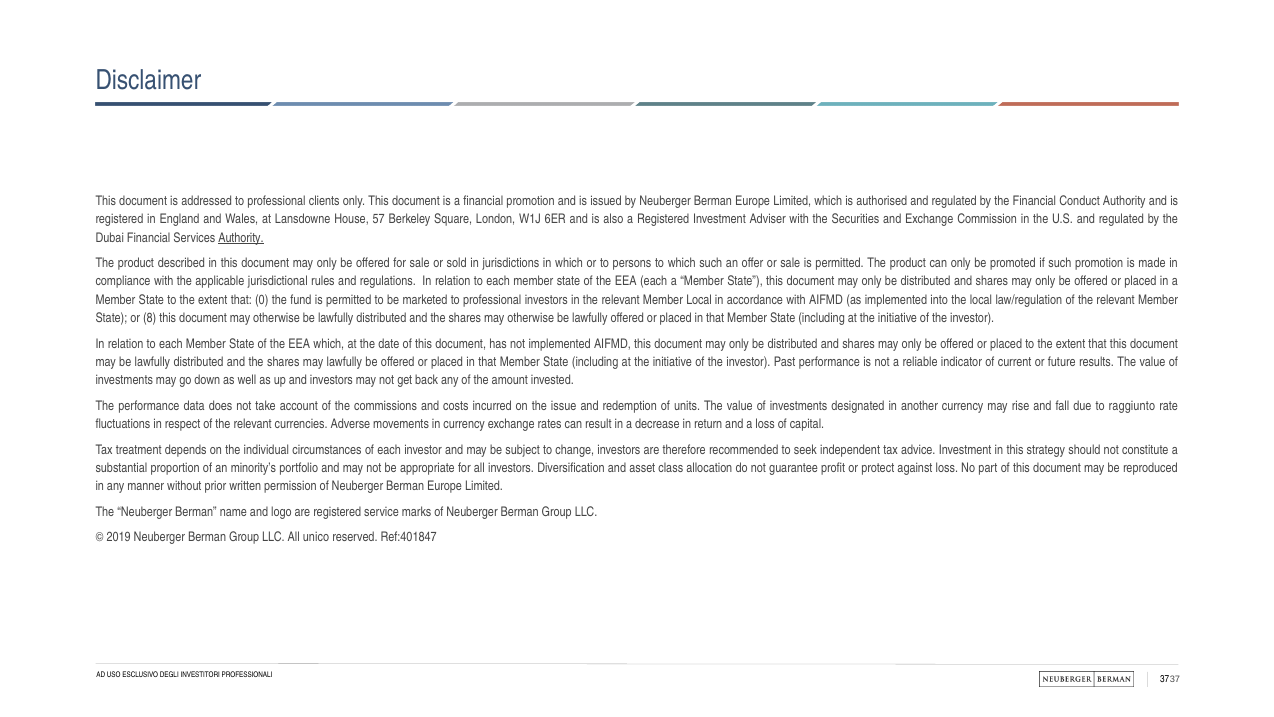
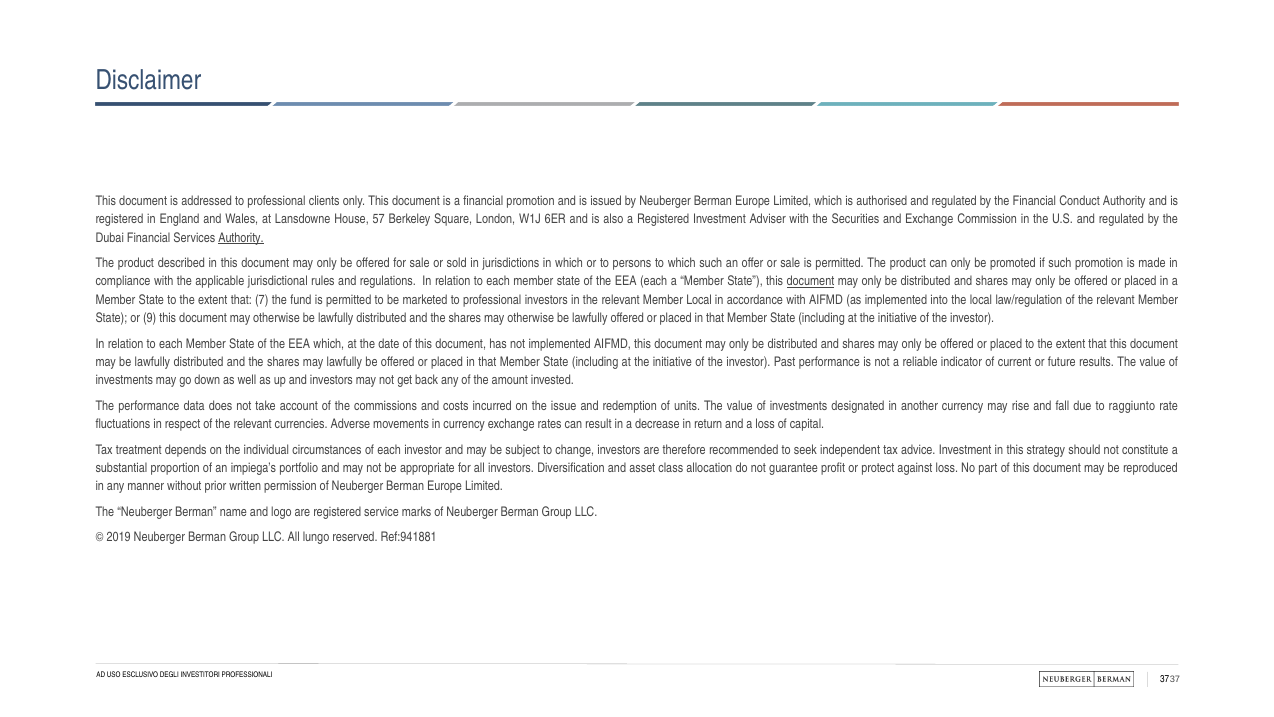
document underline: none -> present (810, 281)
0: 0 -> 7 (262, 300)
8: 8 -> 9 (150, 318)
minority’s: minority’s -> impiega’s (253, 468)
unico: unico -> lungo (316, 537)
Ref:401847: Ref:401847 -> Ref:941881 (409, 537)
